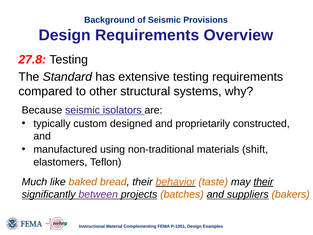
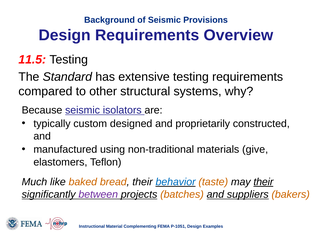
27.8: 27.8 -> 11.5 (32, 60)
shift: shift -> give (255, 149)
behavior colour: orange -> blue (176, 182)
